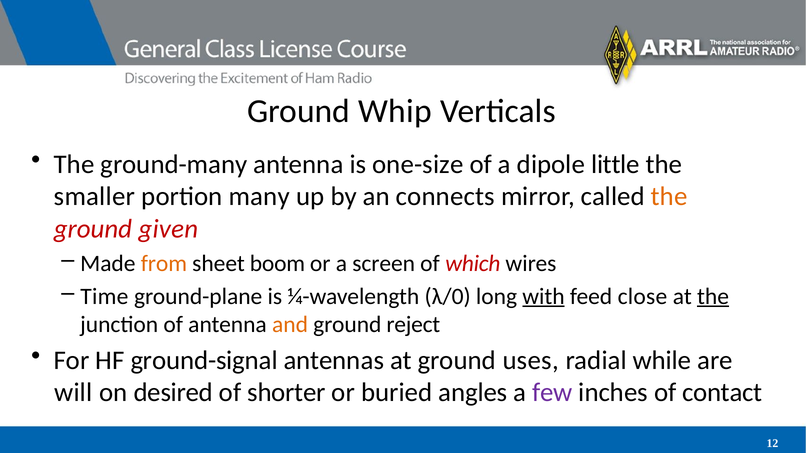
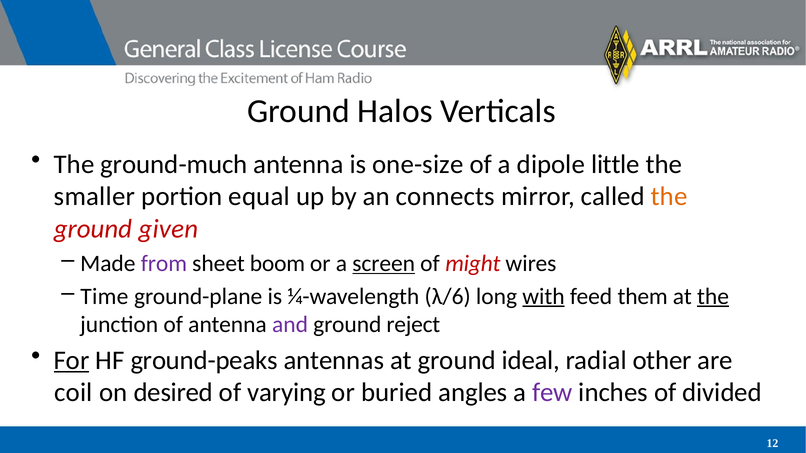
Whip: Whip -> Halos (395, 111)
ground-many: ground-many -> ground-much (174, 164)
many: many -> equal (259, 197)
from colour: orange -> purple (164, 264)
screen underline: none -> present (384, 264)
which: which -> might (473, 264)
λ/0: λ/0 -> λ/6 (448, 297)
close: close -> them (643, 297)
and colour: orange -> purple (290, 325)
For underline: none -> present (72, 361)
ground-signal: ground-signal -> ground-peaks (204, 361)
uses: uses -> ideal (531, 361)
while: while -> other (662, 361)
will: will -> coil (73, 393)
shorter: shorter -> varying (286, 393)
contact: contact -> divided (722, 393)
